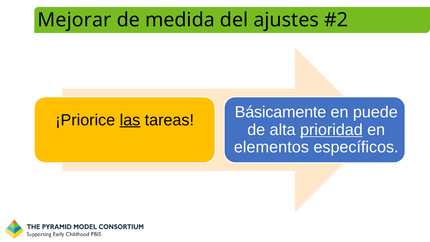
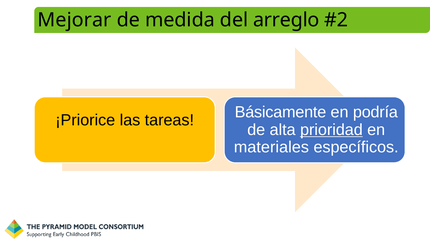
ajustes: ajustes -> arreglo (286, 20)
las underline: present -> none (130, 120)
puede: puede -> podría (375, 112)
elementos: elementos -> materiales (271, 147)
